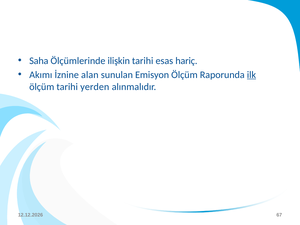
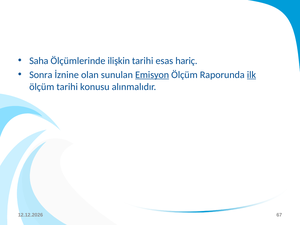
Akımı: Akımı -> Sonra (41, 75)
alan: alan -> olan (90, 75)
Emisyon underline: none -> present (152, 75)
yerden: yerden -> konusu (95, 87)
